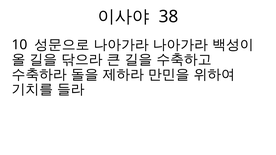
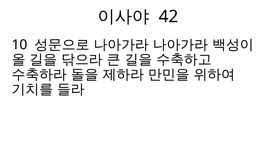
38: 38 -> 42 (169, 17)
